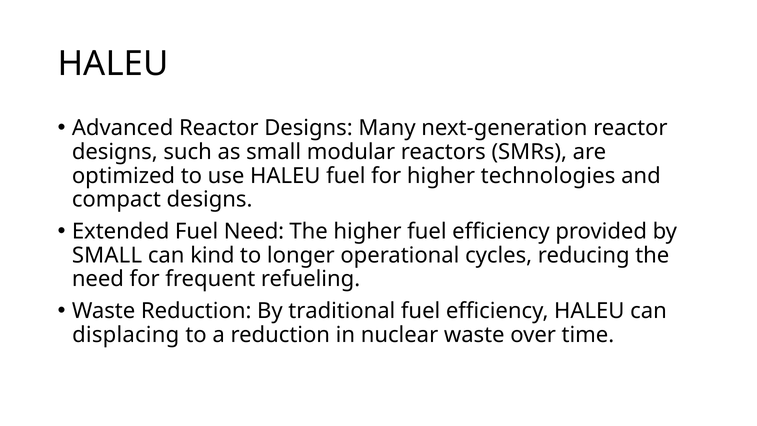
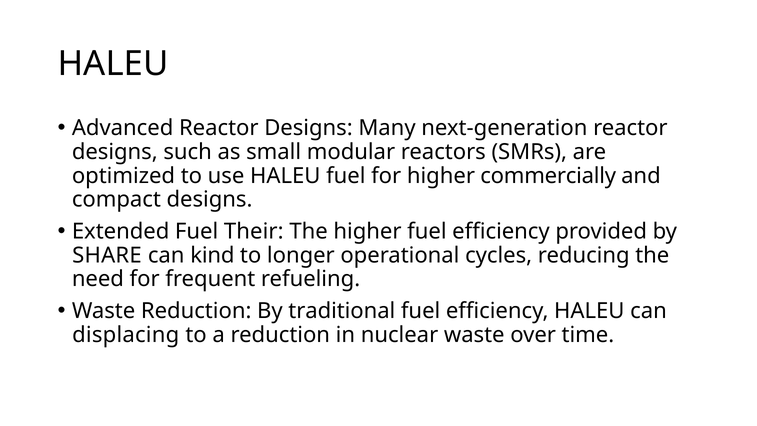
technologies: technologies -> commercially (548, 176)
Fuel Need: Need -> Their (254, 231)
SMALL: SMALL -> SHARE (107, 255)
